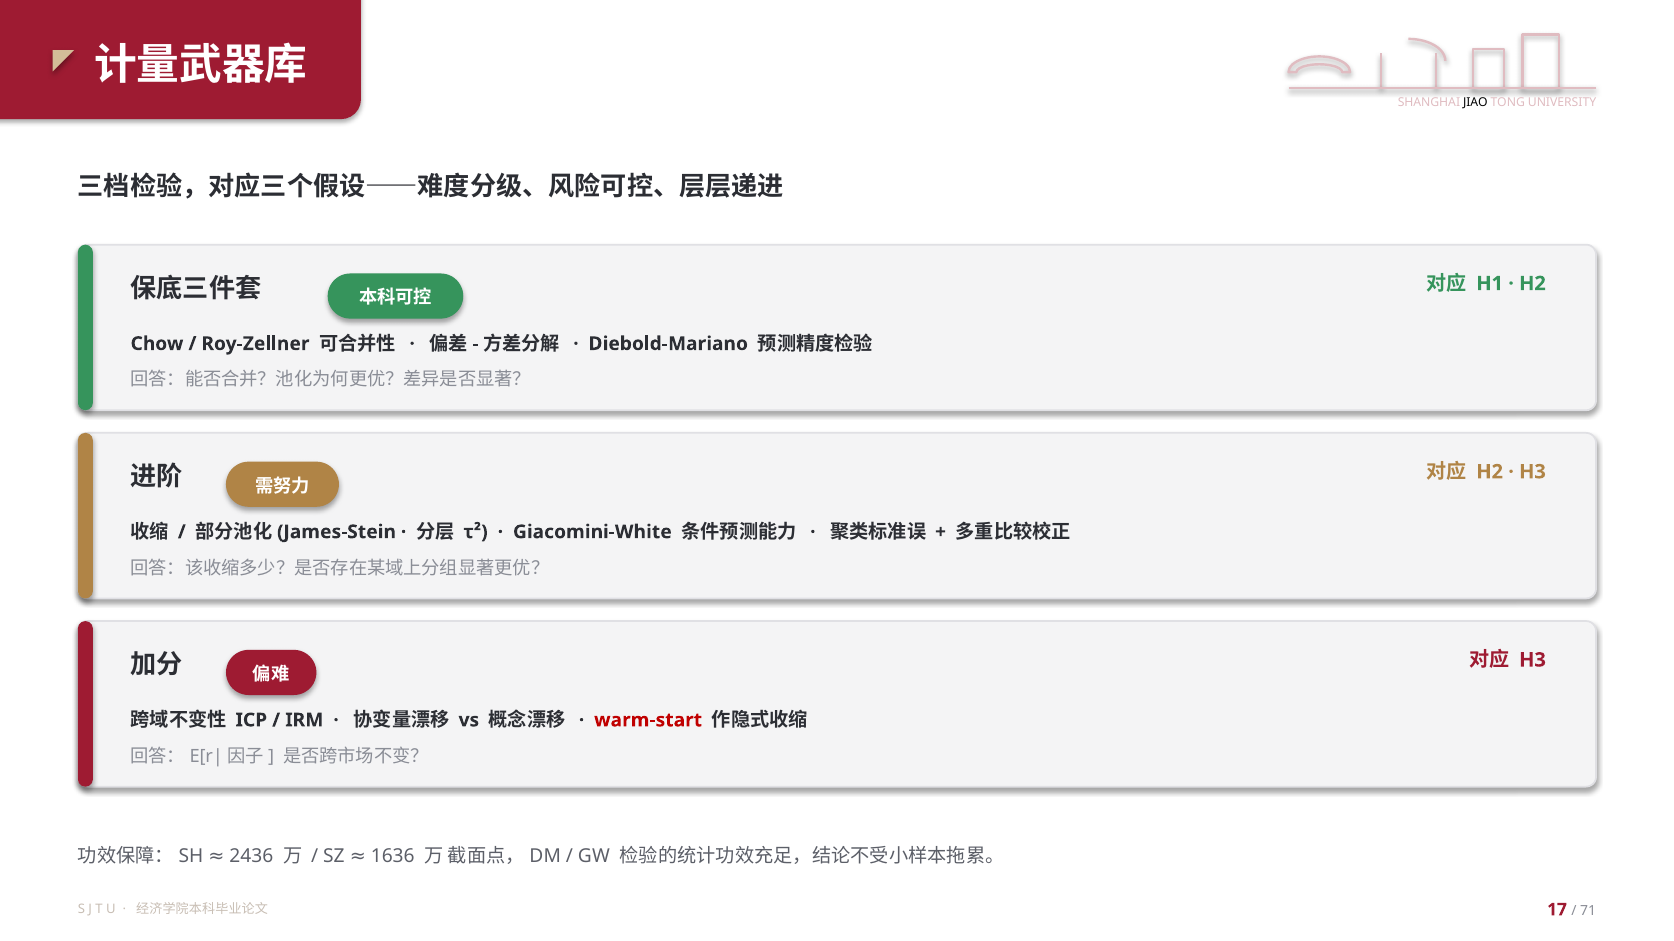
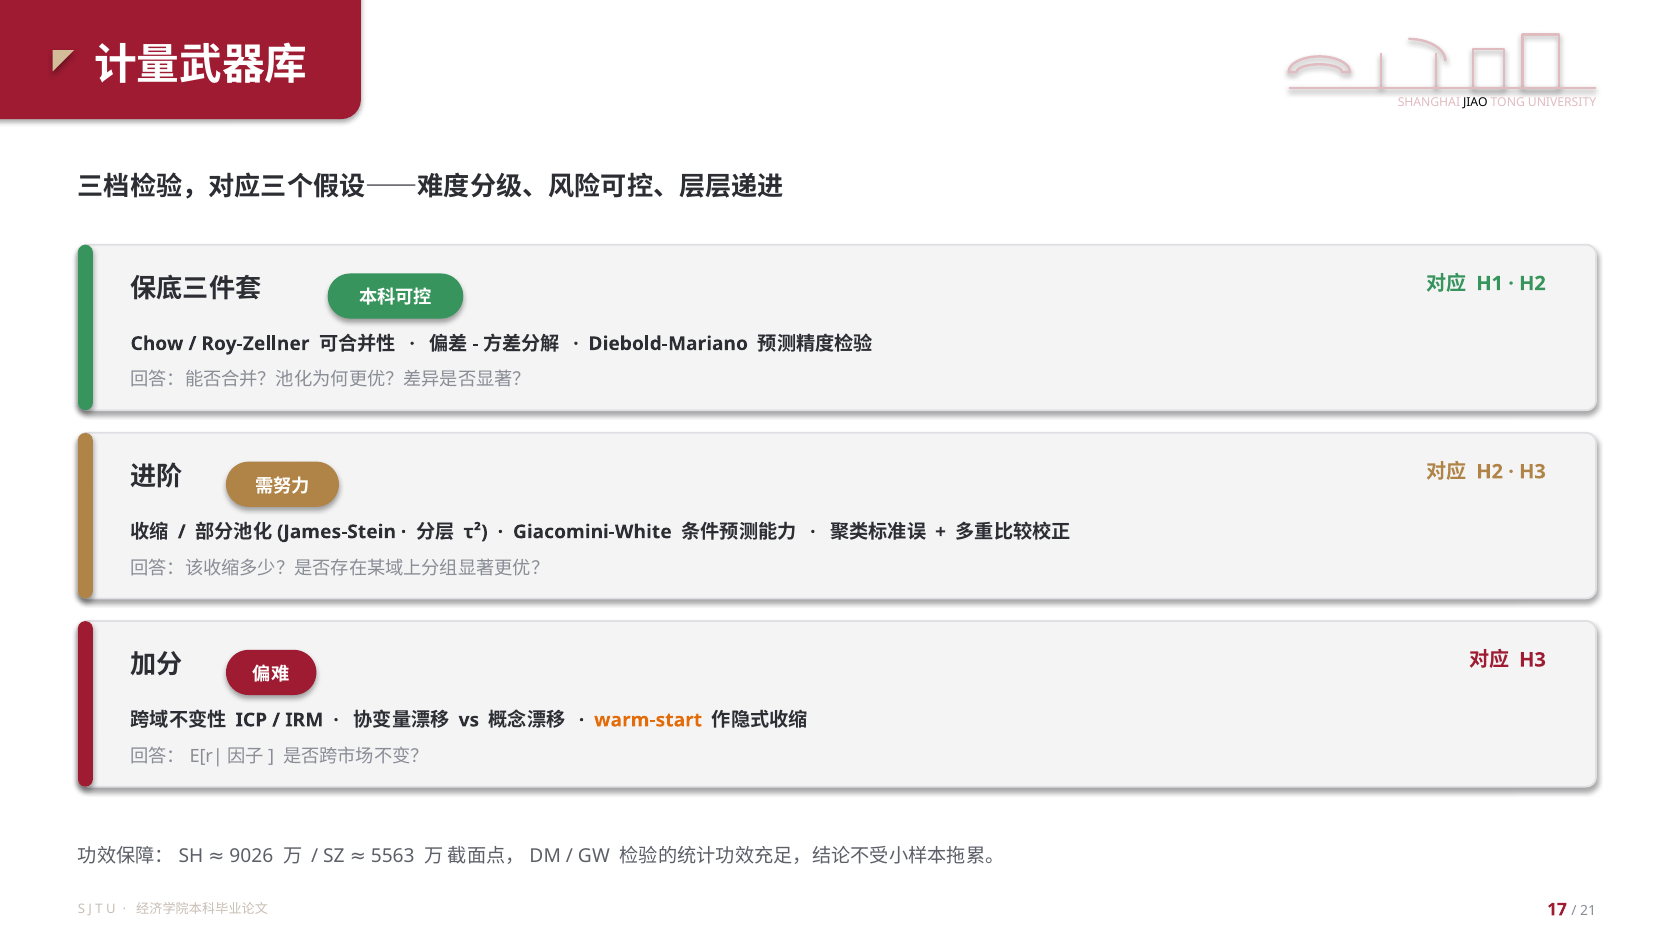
warm-start colour: red -> orange (648, 721)
1636: 1636 -> 5563 (393, 857)
2436: 2436 -> 9026 (251, 857)
71: 71 -> 21 (1588, 911)
